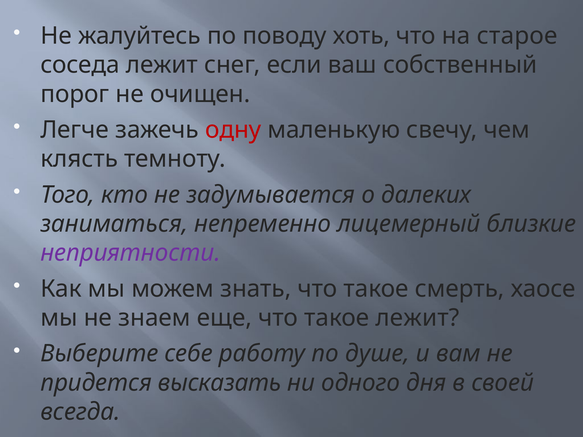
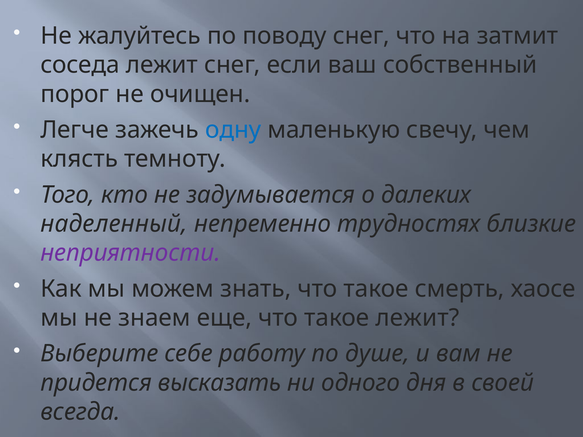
поводу хоть: хоть -> снег (361, 36)
старое: старое -> затмит (517, 36)
одну colour: red -> blue (233, 130)
заниматься: заниматься -> наделенный (114, 224)
лицемерный: лицемерный -> трудностях (409, 224)
